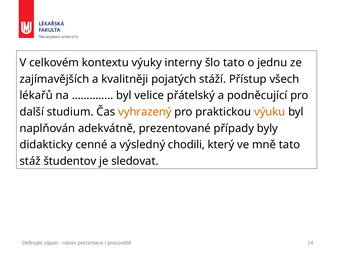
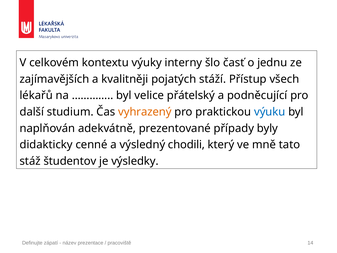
šlo tato: tato -> časť (234, 63)
výuku colour: orange -> blue (270, 112)
sledovat: sledovat -> výsledky (135, 161)
